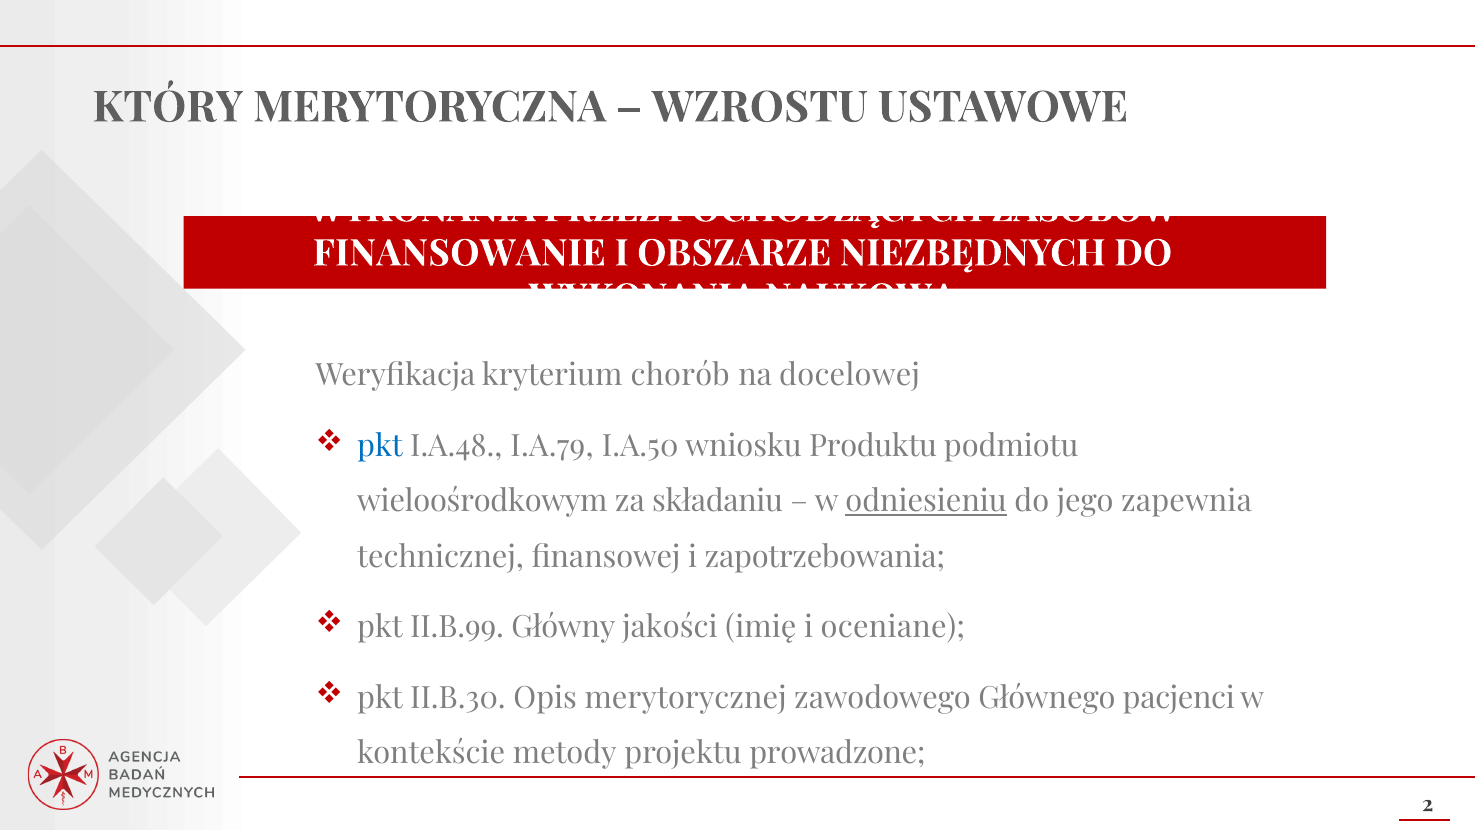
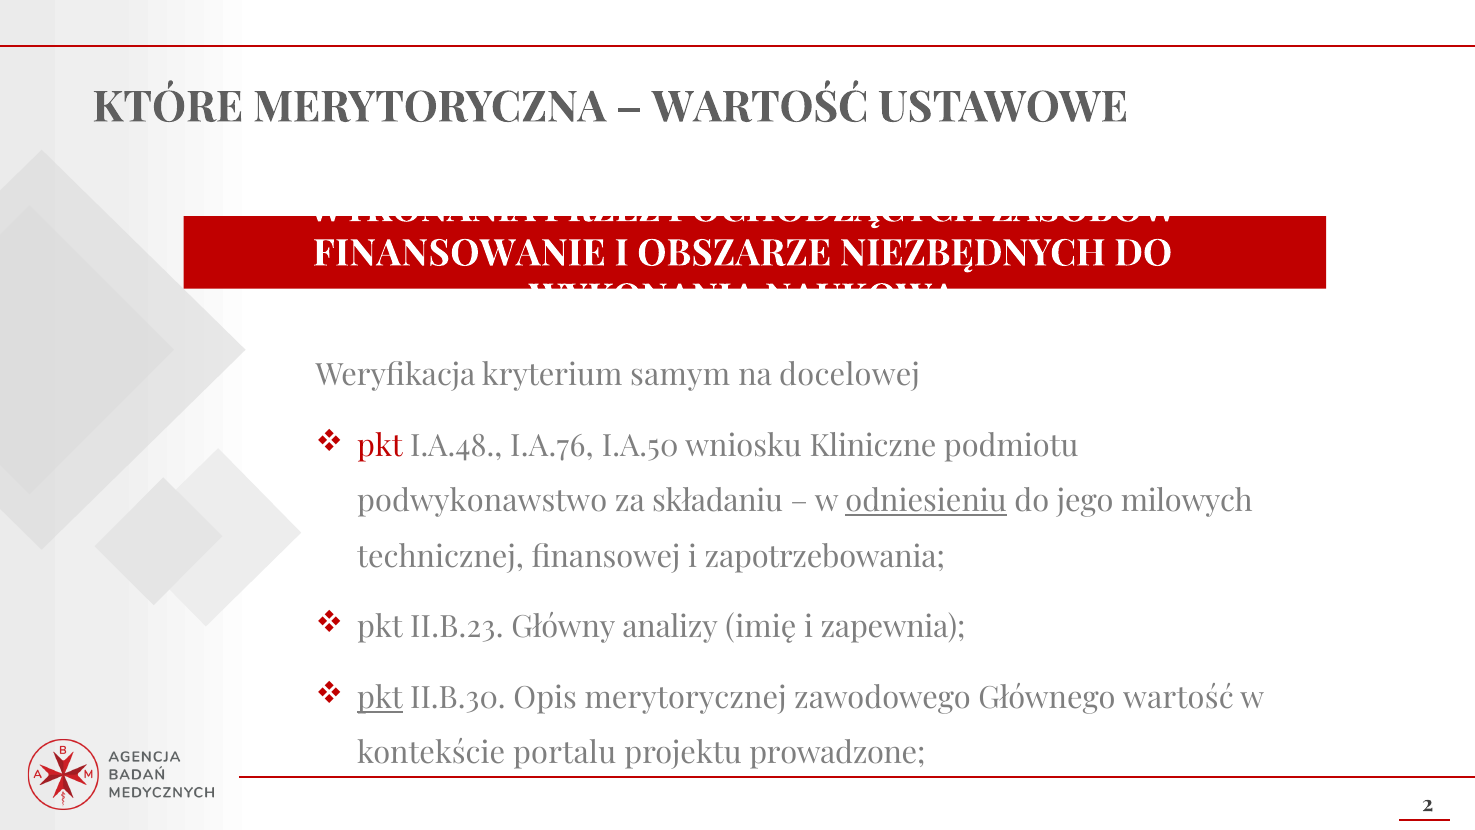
KTÓRY: KTÓRY -> KTÓRE (168, 107)
WZROSTU: WZROSTU -> WARTOŚĆ (760, 107)
chorób: chorób -> samym (680, 376)
pkt colour: blue -> red (380, 446)
I.A.79: I.A.79 -> I.A.76 (552, 446)
Produktu: Produktu -> Kliniczne (873, 446)
wieloośrodkowym: wieloośrodkowym -> podwykonawstwo (482, 502)
zapewnia: zapewnia -> milowych (1187, 502)
II.B.99: II.B.99 -> II.B.23 (457, 628)
jakości: jakości -> analizy (670, 628)
oceniane: oceniane -> zapewnia (893, 628)
pkt underline: none -> present (380, 698)
Głównego pacjenci: pacjenci -> wartość (1178, 698)
metody: metody -> portalu (565, 754)
